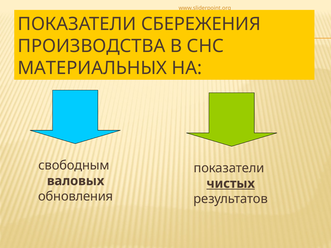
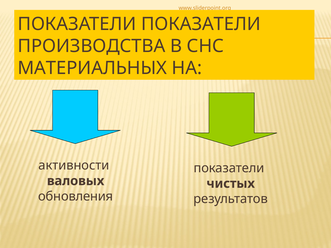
ПОКАЗАТЕЛИ СБЕРЕЖЕНИЯ: СБЕРЕЖЕНИЯ -> ПОКАЗАТЕЛИ (201, 24)
свободным: свободным -> активности (74, 166)
чистых underline: present -> none (231, 184)
